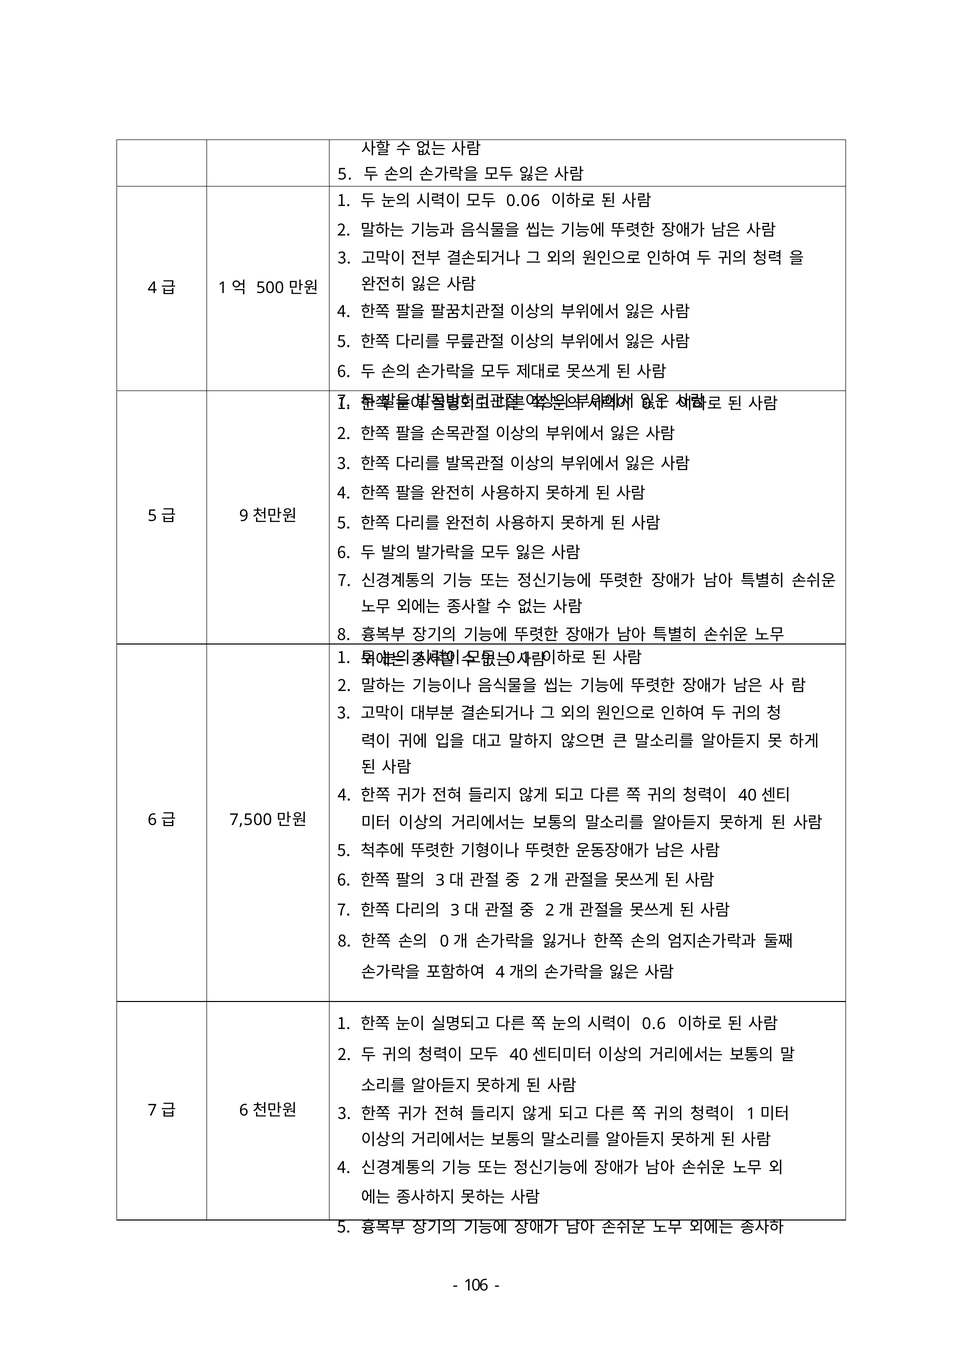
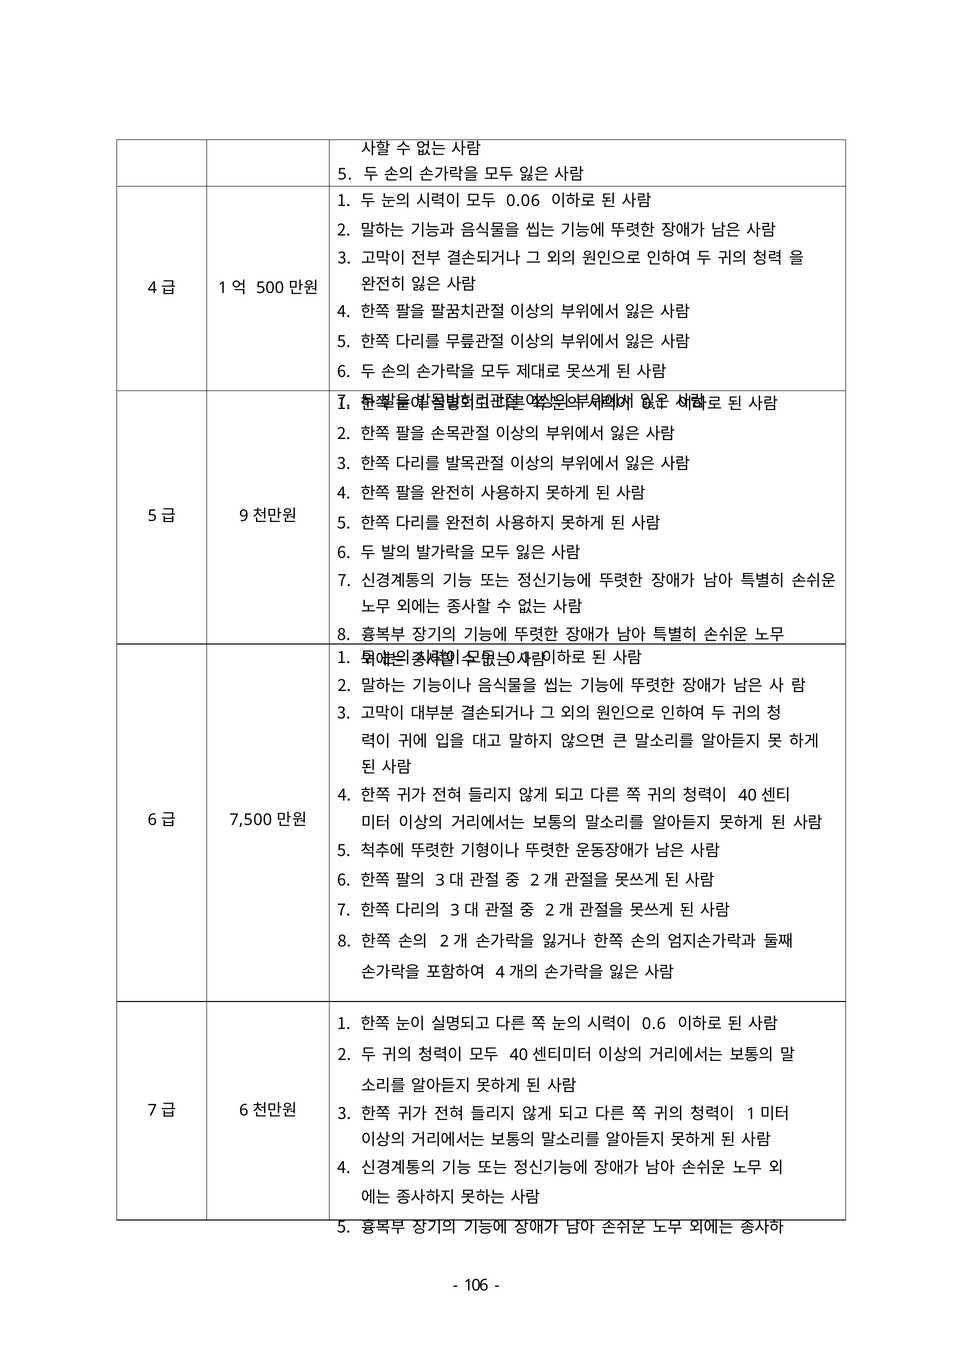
0: 0 -> 2 (444, 941)
